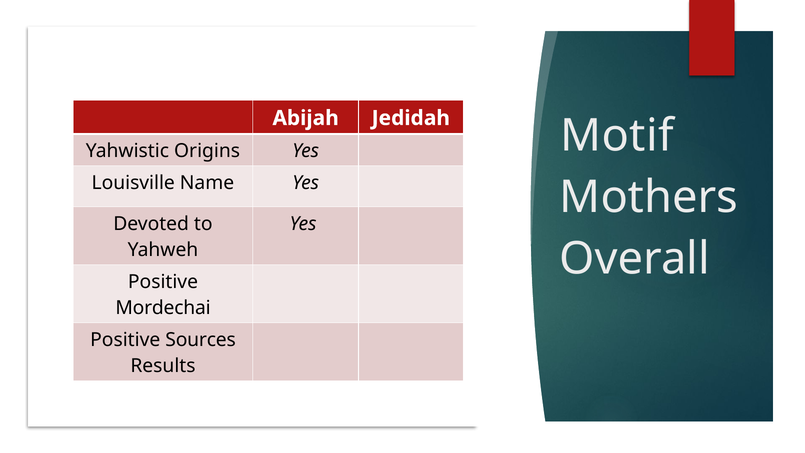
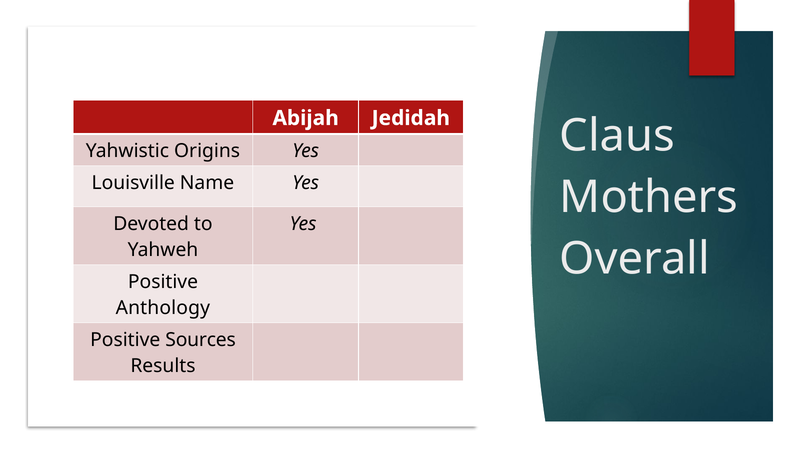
Motif: Motif -> Claus (617, 136)
Mordechai: Mordechai -> Anthology (163, 308)
